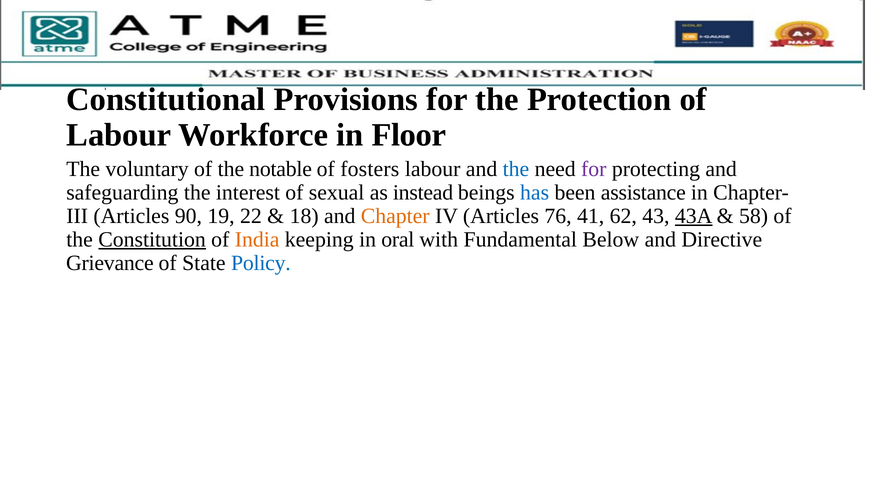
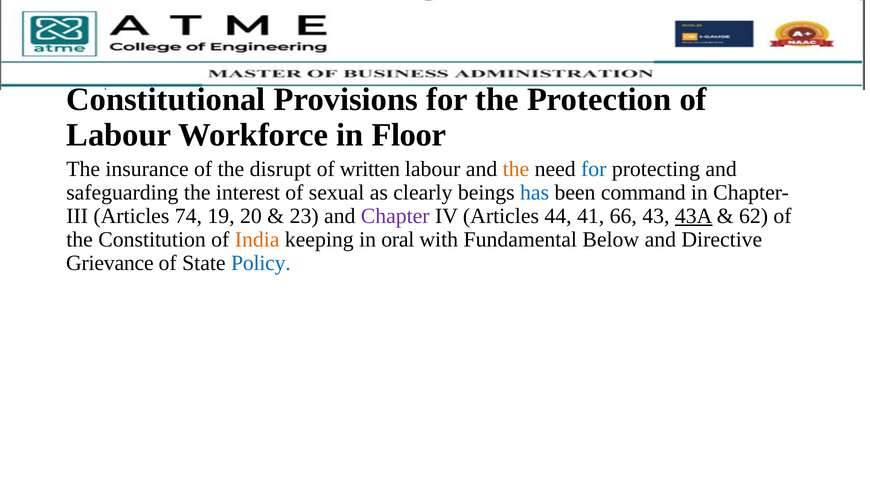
voluntary: voluntary -> insurance (147, 169)
notable: notable -> disrupt (280, 169)
fosters: fosters -> written (370, 169)
the colour: blue -> orange (516, 169)
for colour: purple -> blue (594, 169)
instead: instead -> clearly (423, 193)
assistance: assistance -> command (643, 193)
90: 90 -> 74 (188, 216)
22: 22 -> 20 (251, 216)
18: 18 -> 23 (304, 216)
Chapter colour: orange -> purple (395, 216)
76: 76 -> 44 (558, 216)
62: 62 -> 66 (623, 216)
58: 58 -> 62 (754, 216)
Constitution underline: present -> none (152, 240)
